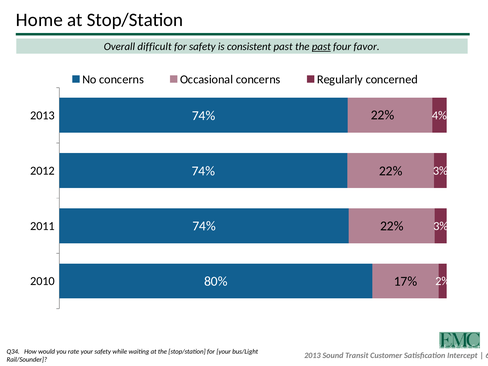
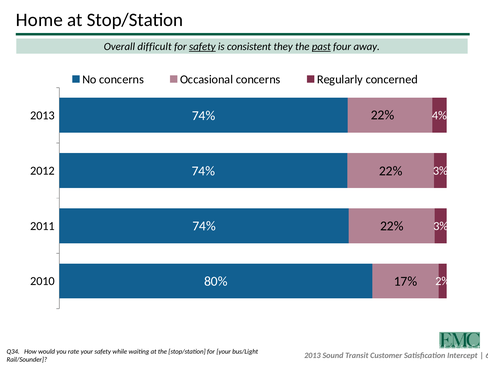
safety underline: none -> present (202, 47)
consistent past: past -> they (283, 47)
favor: favor -> away (367, 47)
